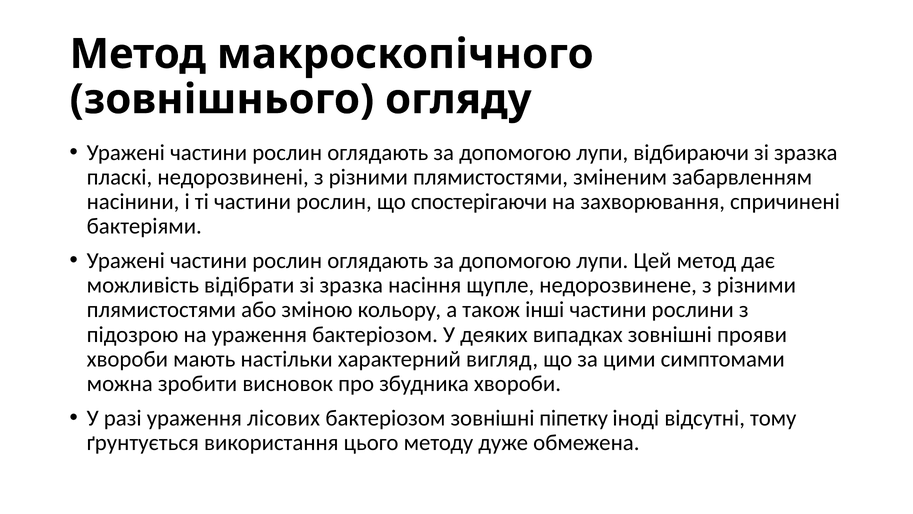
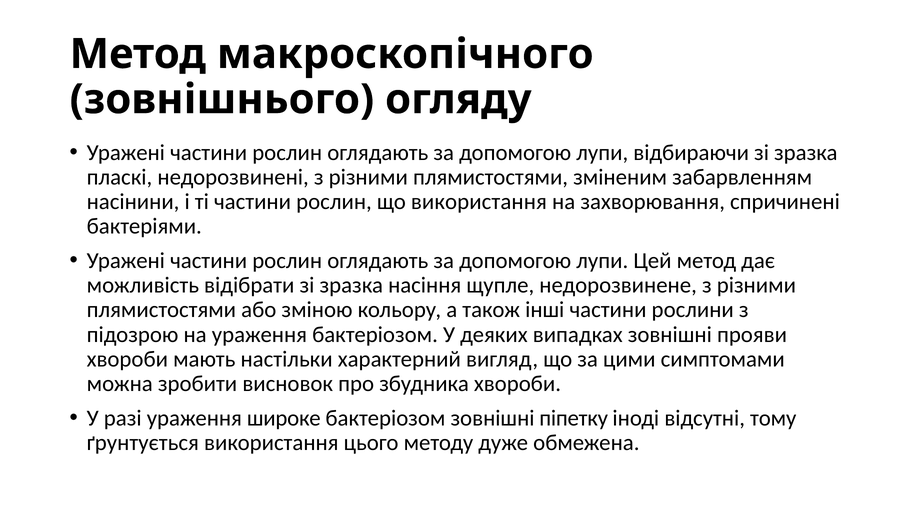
що спостерігаючи: спостерігаючи -> використання (479, 202)
лісових: лісових -> широке (284, 418)
